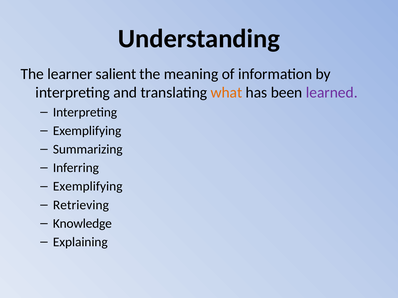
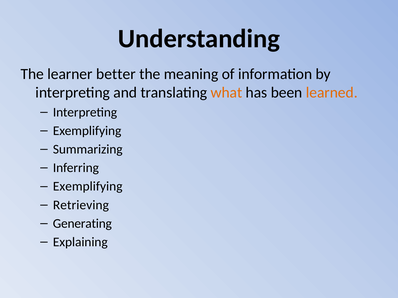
salient: salient -> better (116, 74)
learned colour: purple -> orange (332, 93)
Knowledge: Knowledge -> Generating (82, 224)
